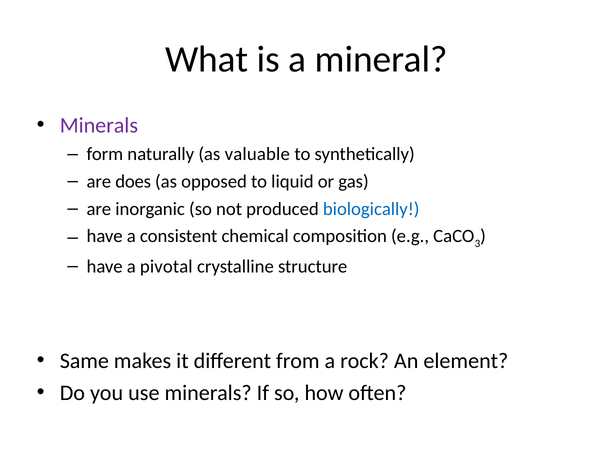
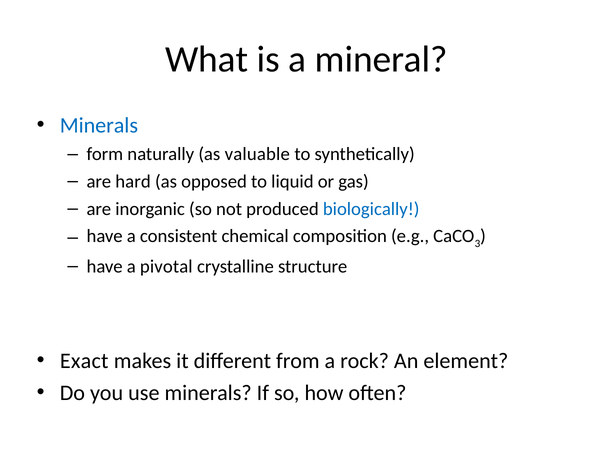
Minerals colour: purple -> blue (99, 125)
does: does -> hard (133, 181)
Same: Same -> Exact (84, 361)
